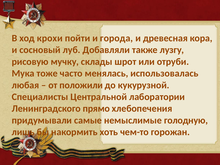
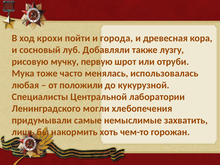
склады: склады -> первую (97, 62)
прямо: прямо -> могли (96, 109)
голодную: голодную -> захватить (186, 120)
